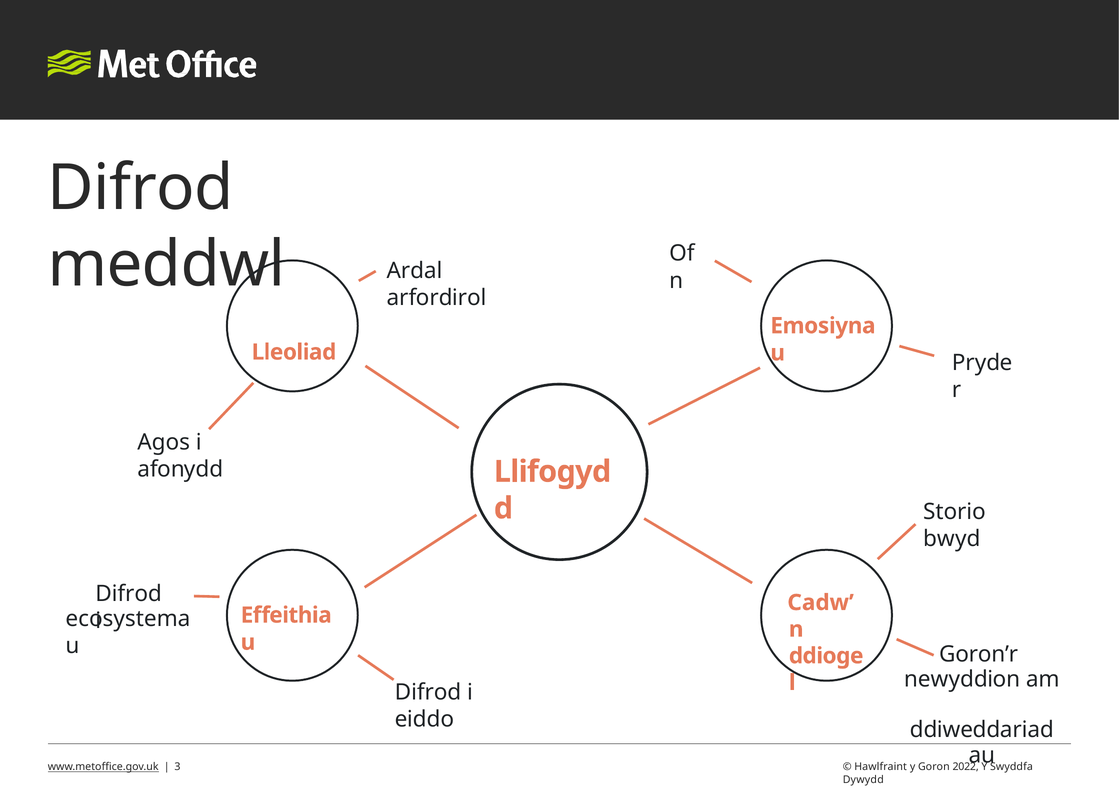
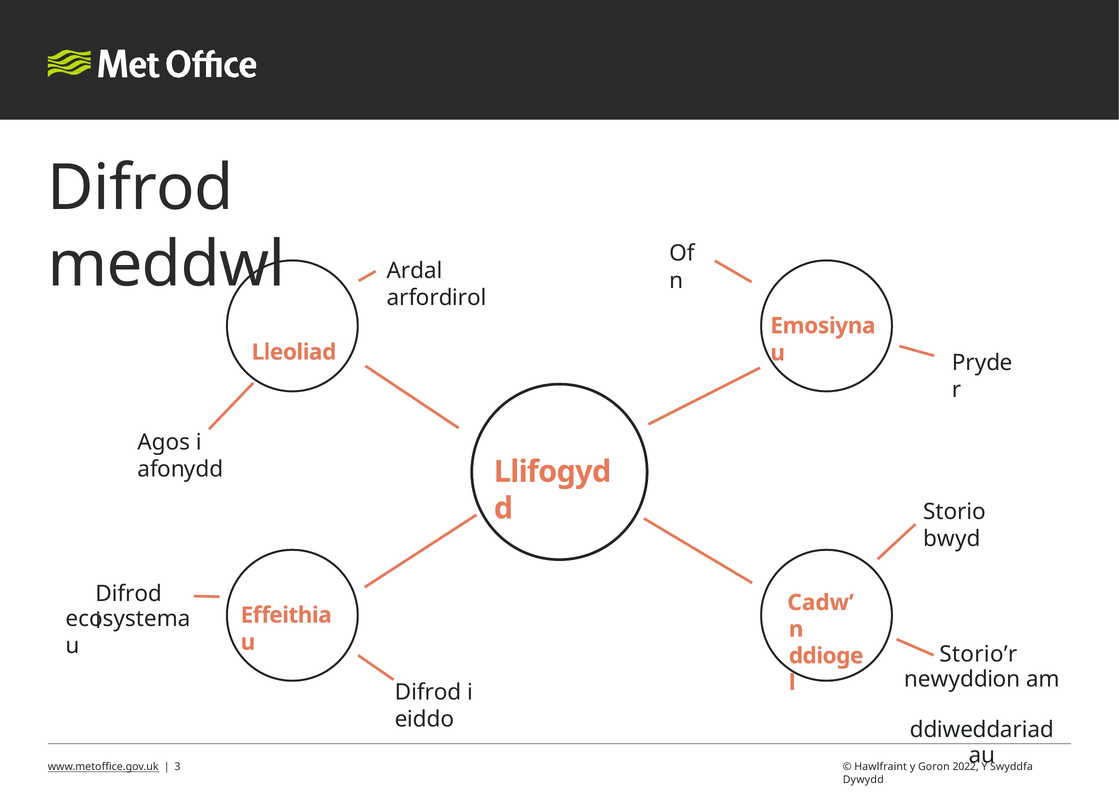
Goron’r: Goron’r -> Storio’r (978, 654)
